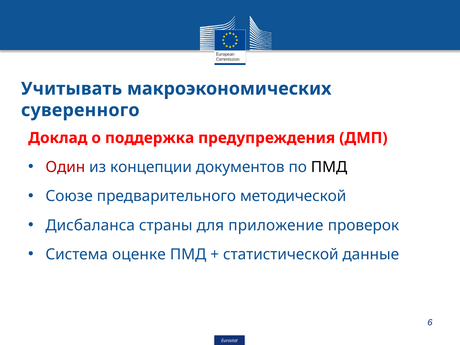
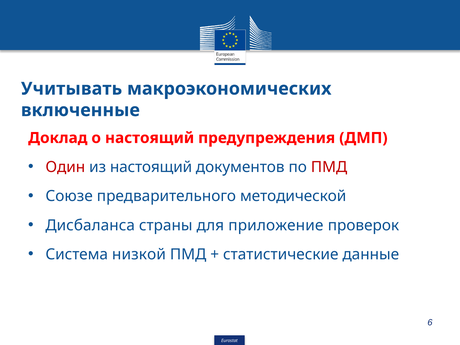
суверенного: суверенного -> включенные (80, 110)
о поддержка: поддержка -> настоящий (150, 138)
из концепции: концепции -> настоящий (151, 167)
ПМД colour: black -> red (329, 167)
оценке: оценке -> низкой (139, 254)
статистической: статистической -> статистические (281, 254)
